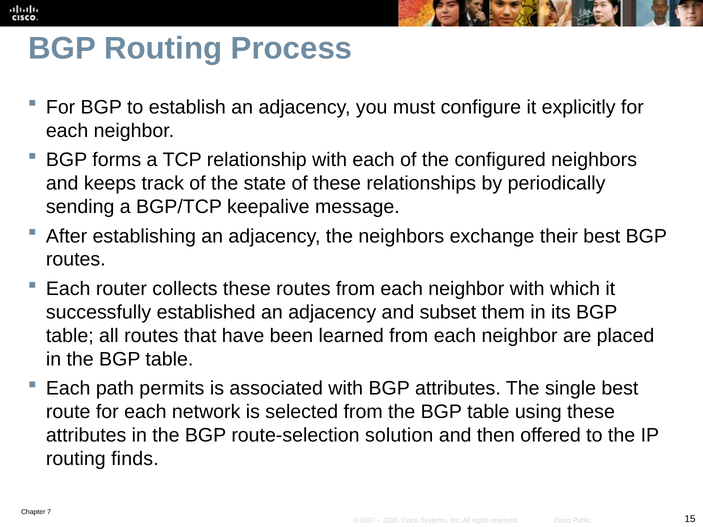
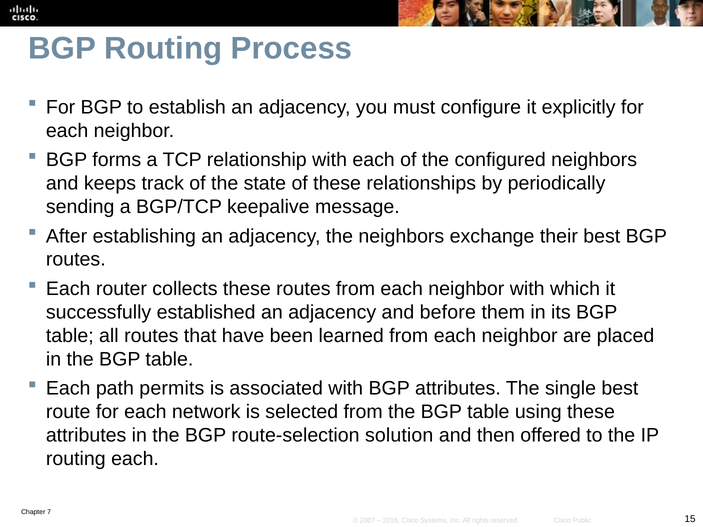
subset: subset -> before (448, 312)
routing finds: finds -> each (135, 459)
